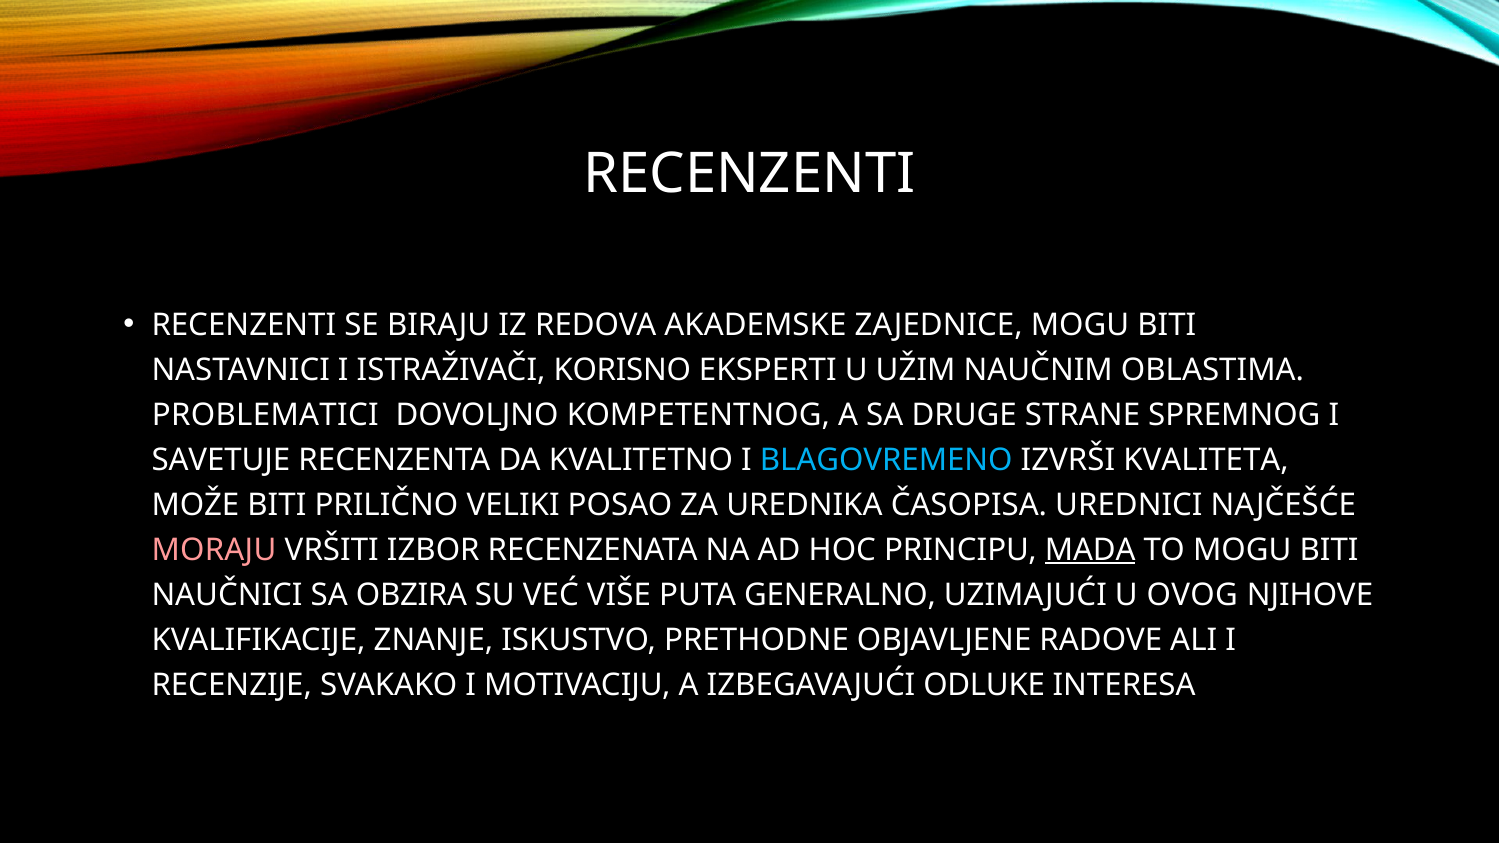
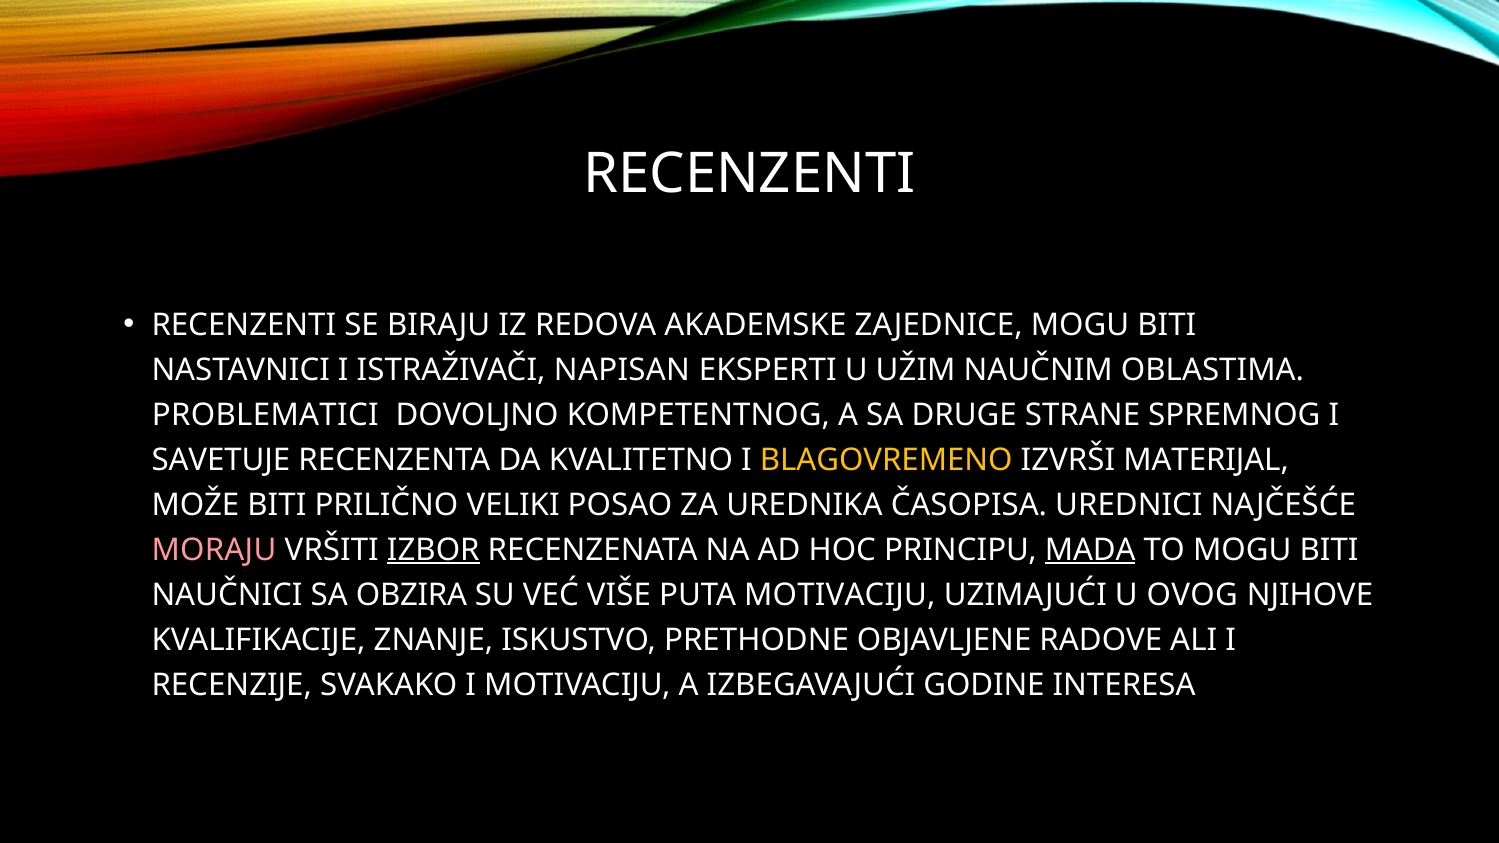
KORISNO: KORISNO -> NAPISAN (622, 370)
BLAGOVREMENO colour: light blue -> yellow (886, 460)
KVALITETA: KVALITETA -> MATERIJAL (1206, 460)
IZBOR underline: none -> present (433, 550)
PUTA GENERALNO: GENERALNO -> MOTIVACIJU (840, 595)
ODLUKE: ODLUKE -> GODINE (984, 685)
